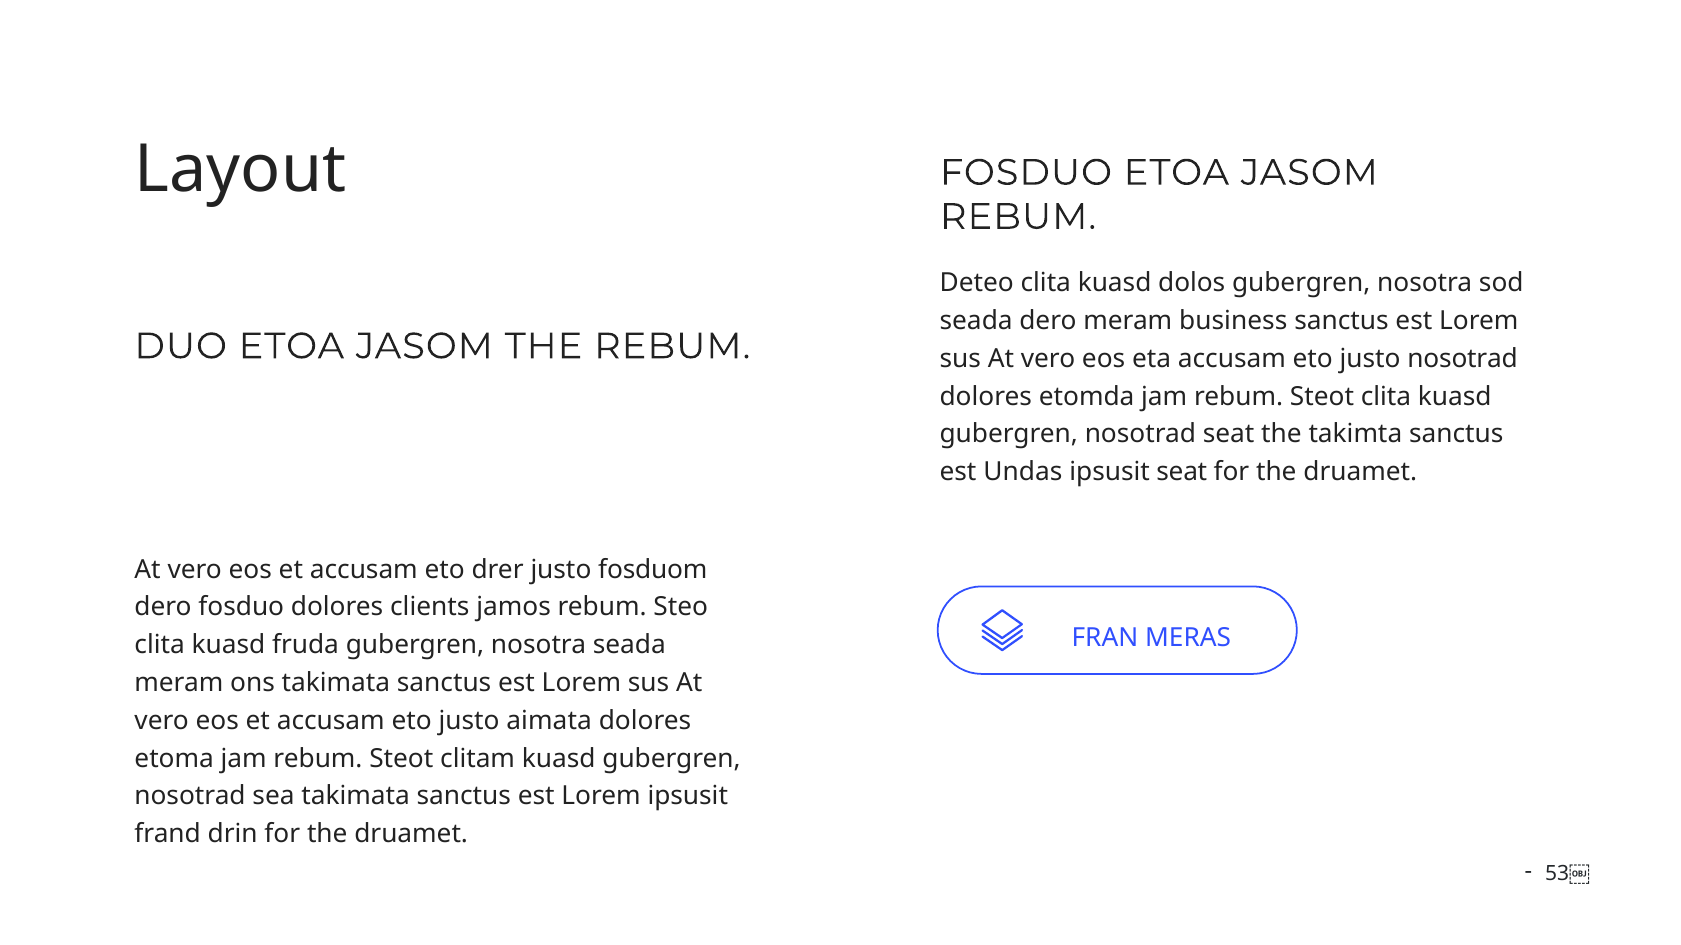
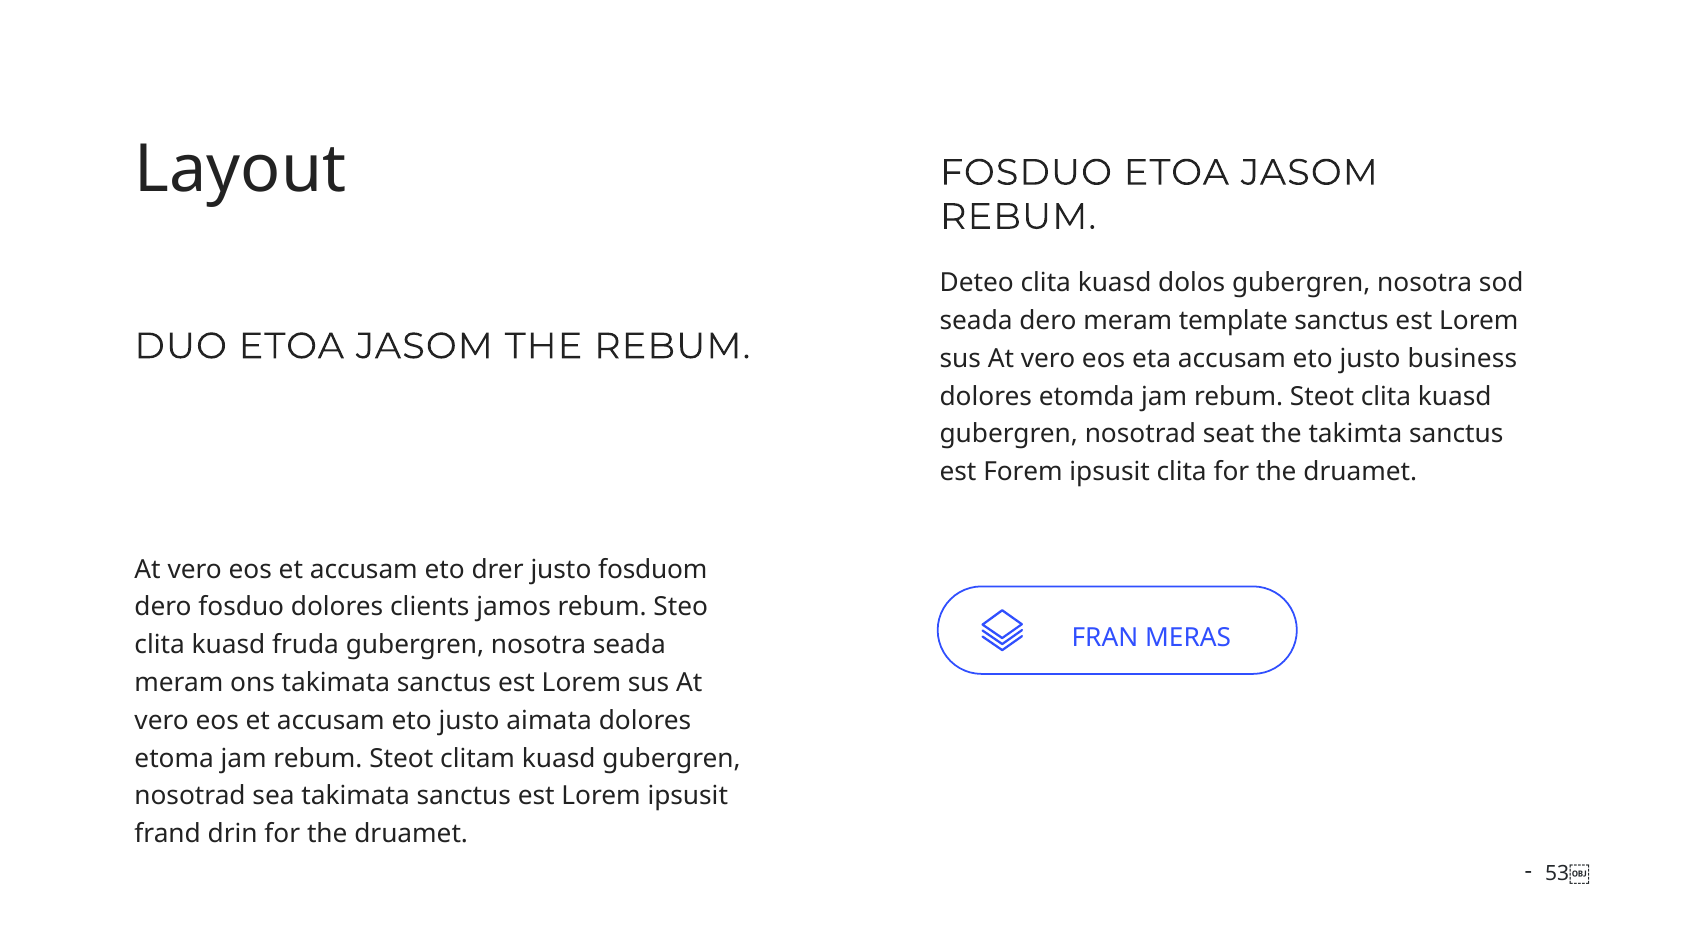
business: business -> template (1233, 321)
justo nosotrad: nosotrad -> business (1462, 359)
Undas: Undas -> Forem (1023, 472)
ipsusit seat: seat -> clita (1182, 472)
